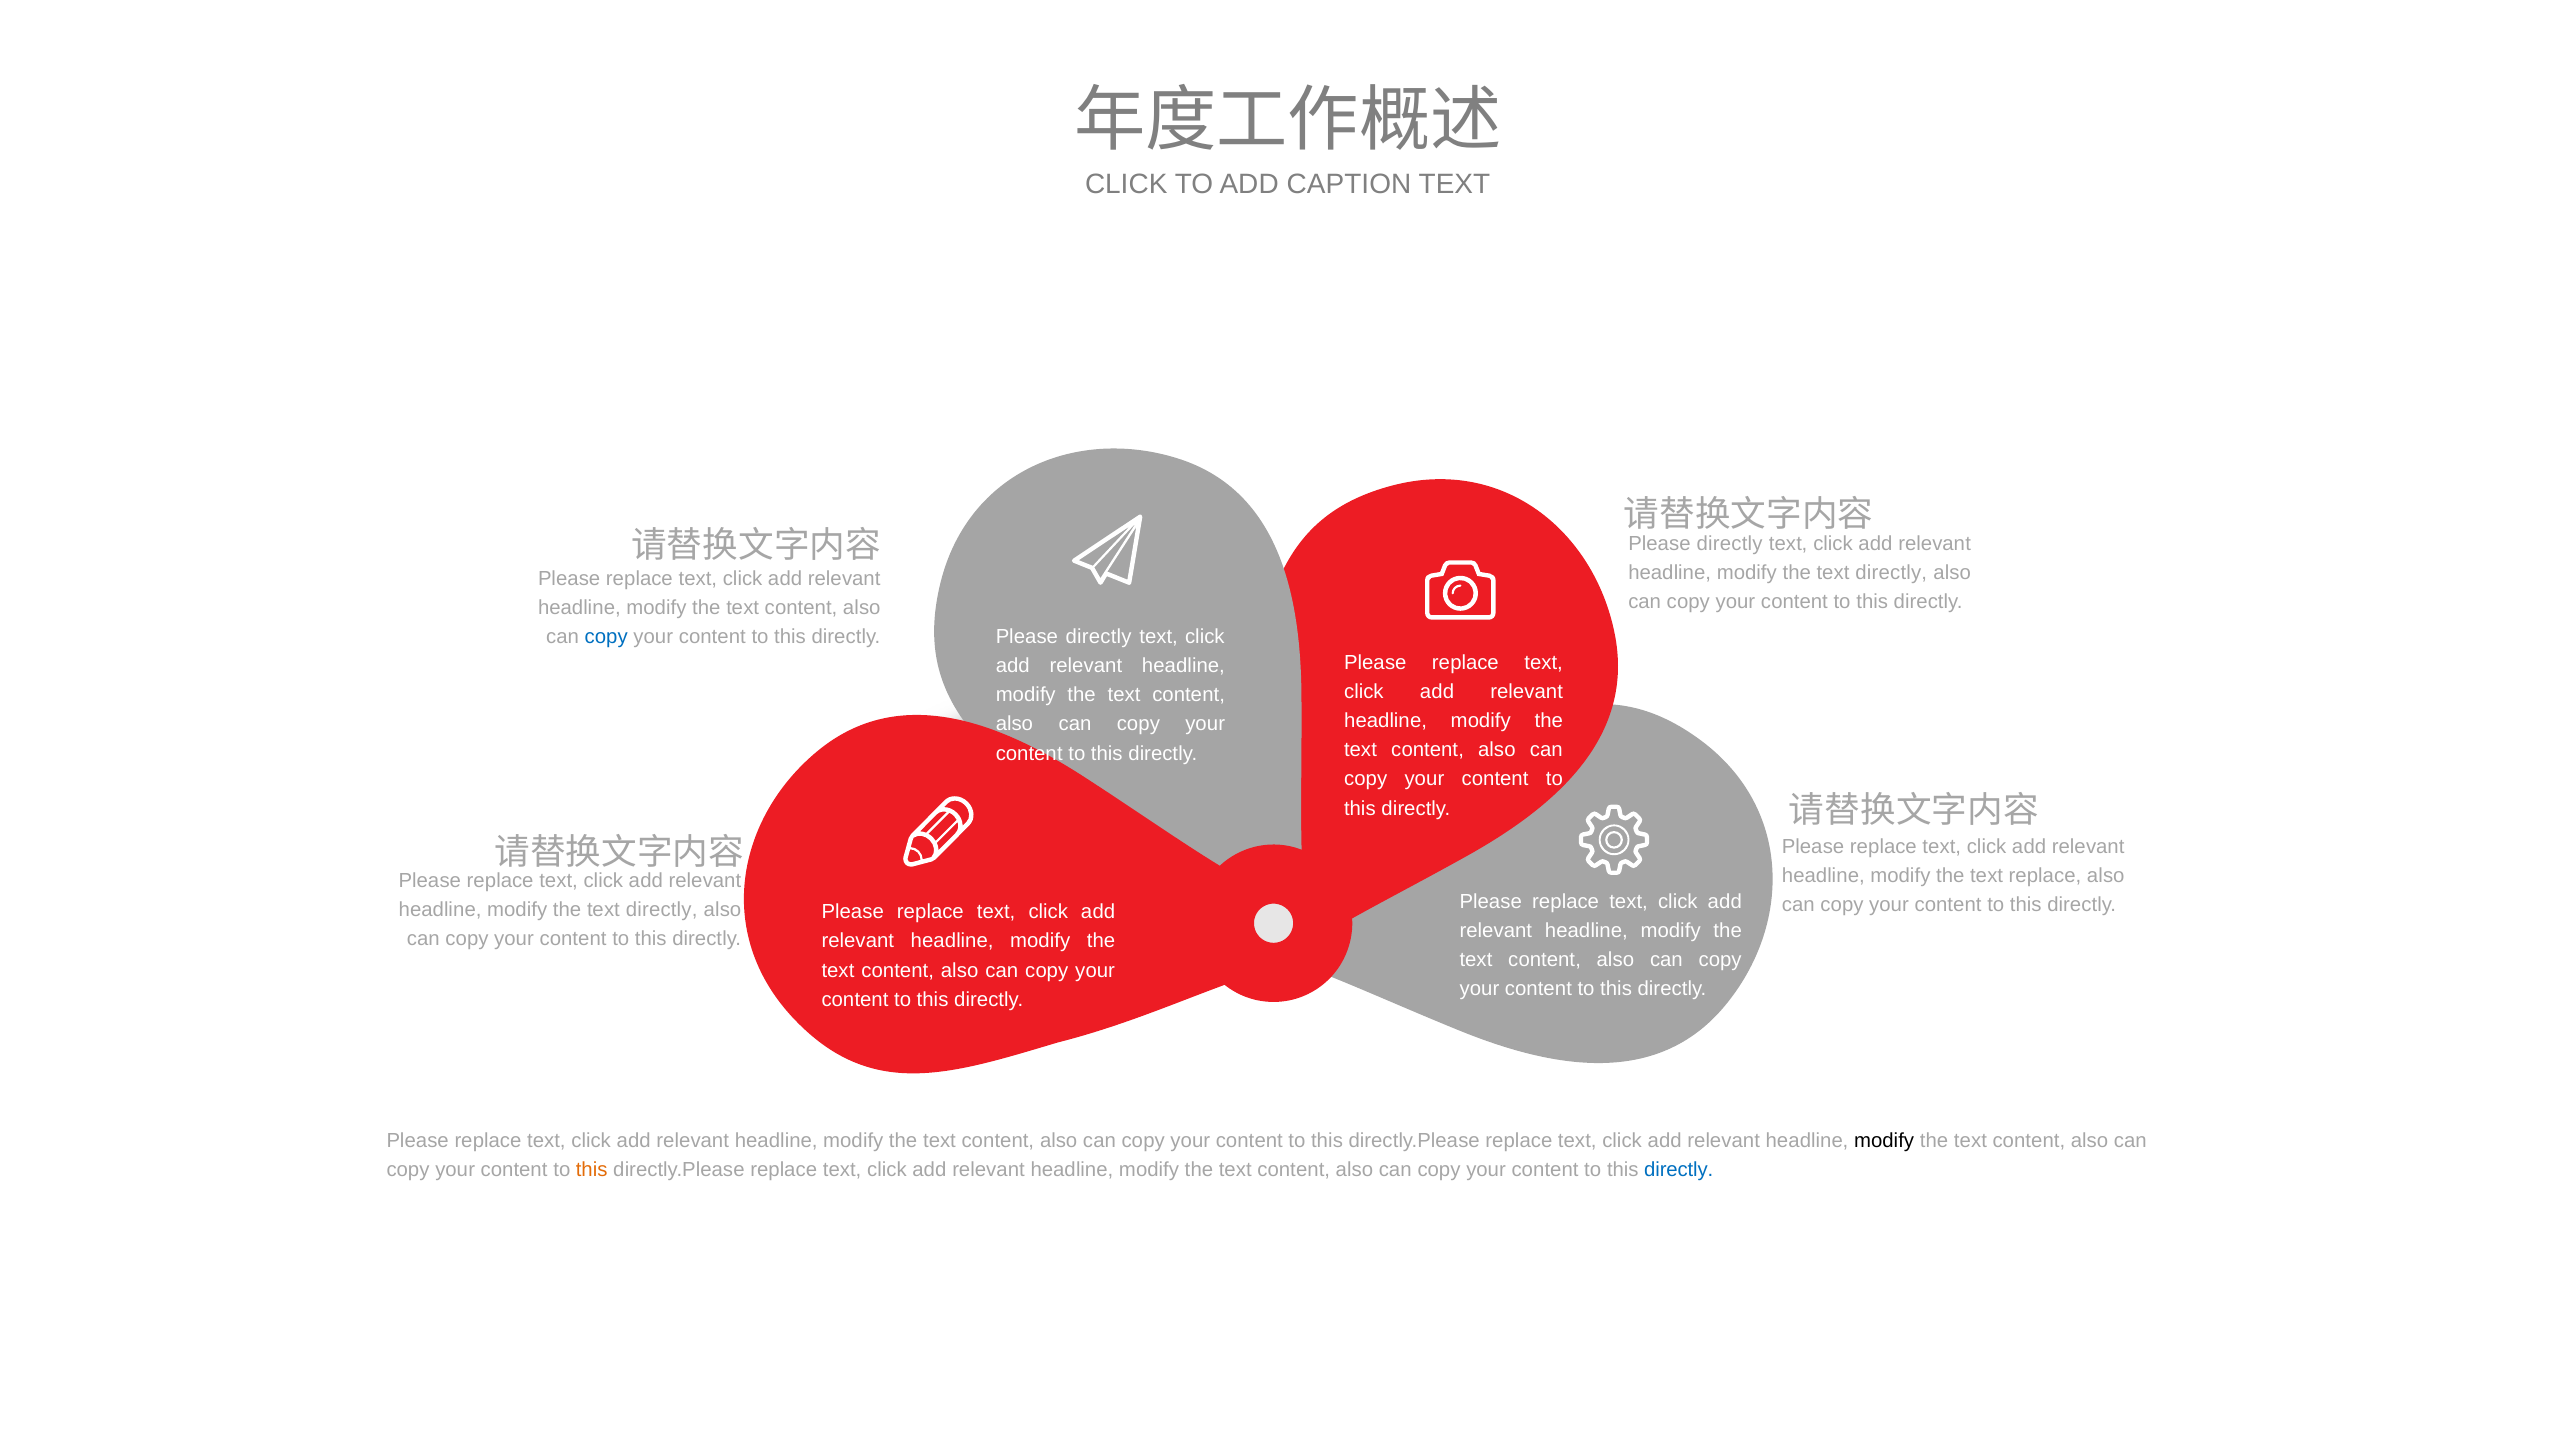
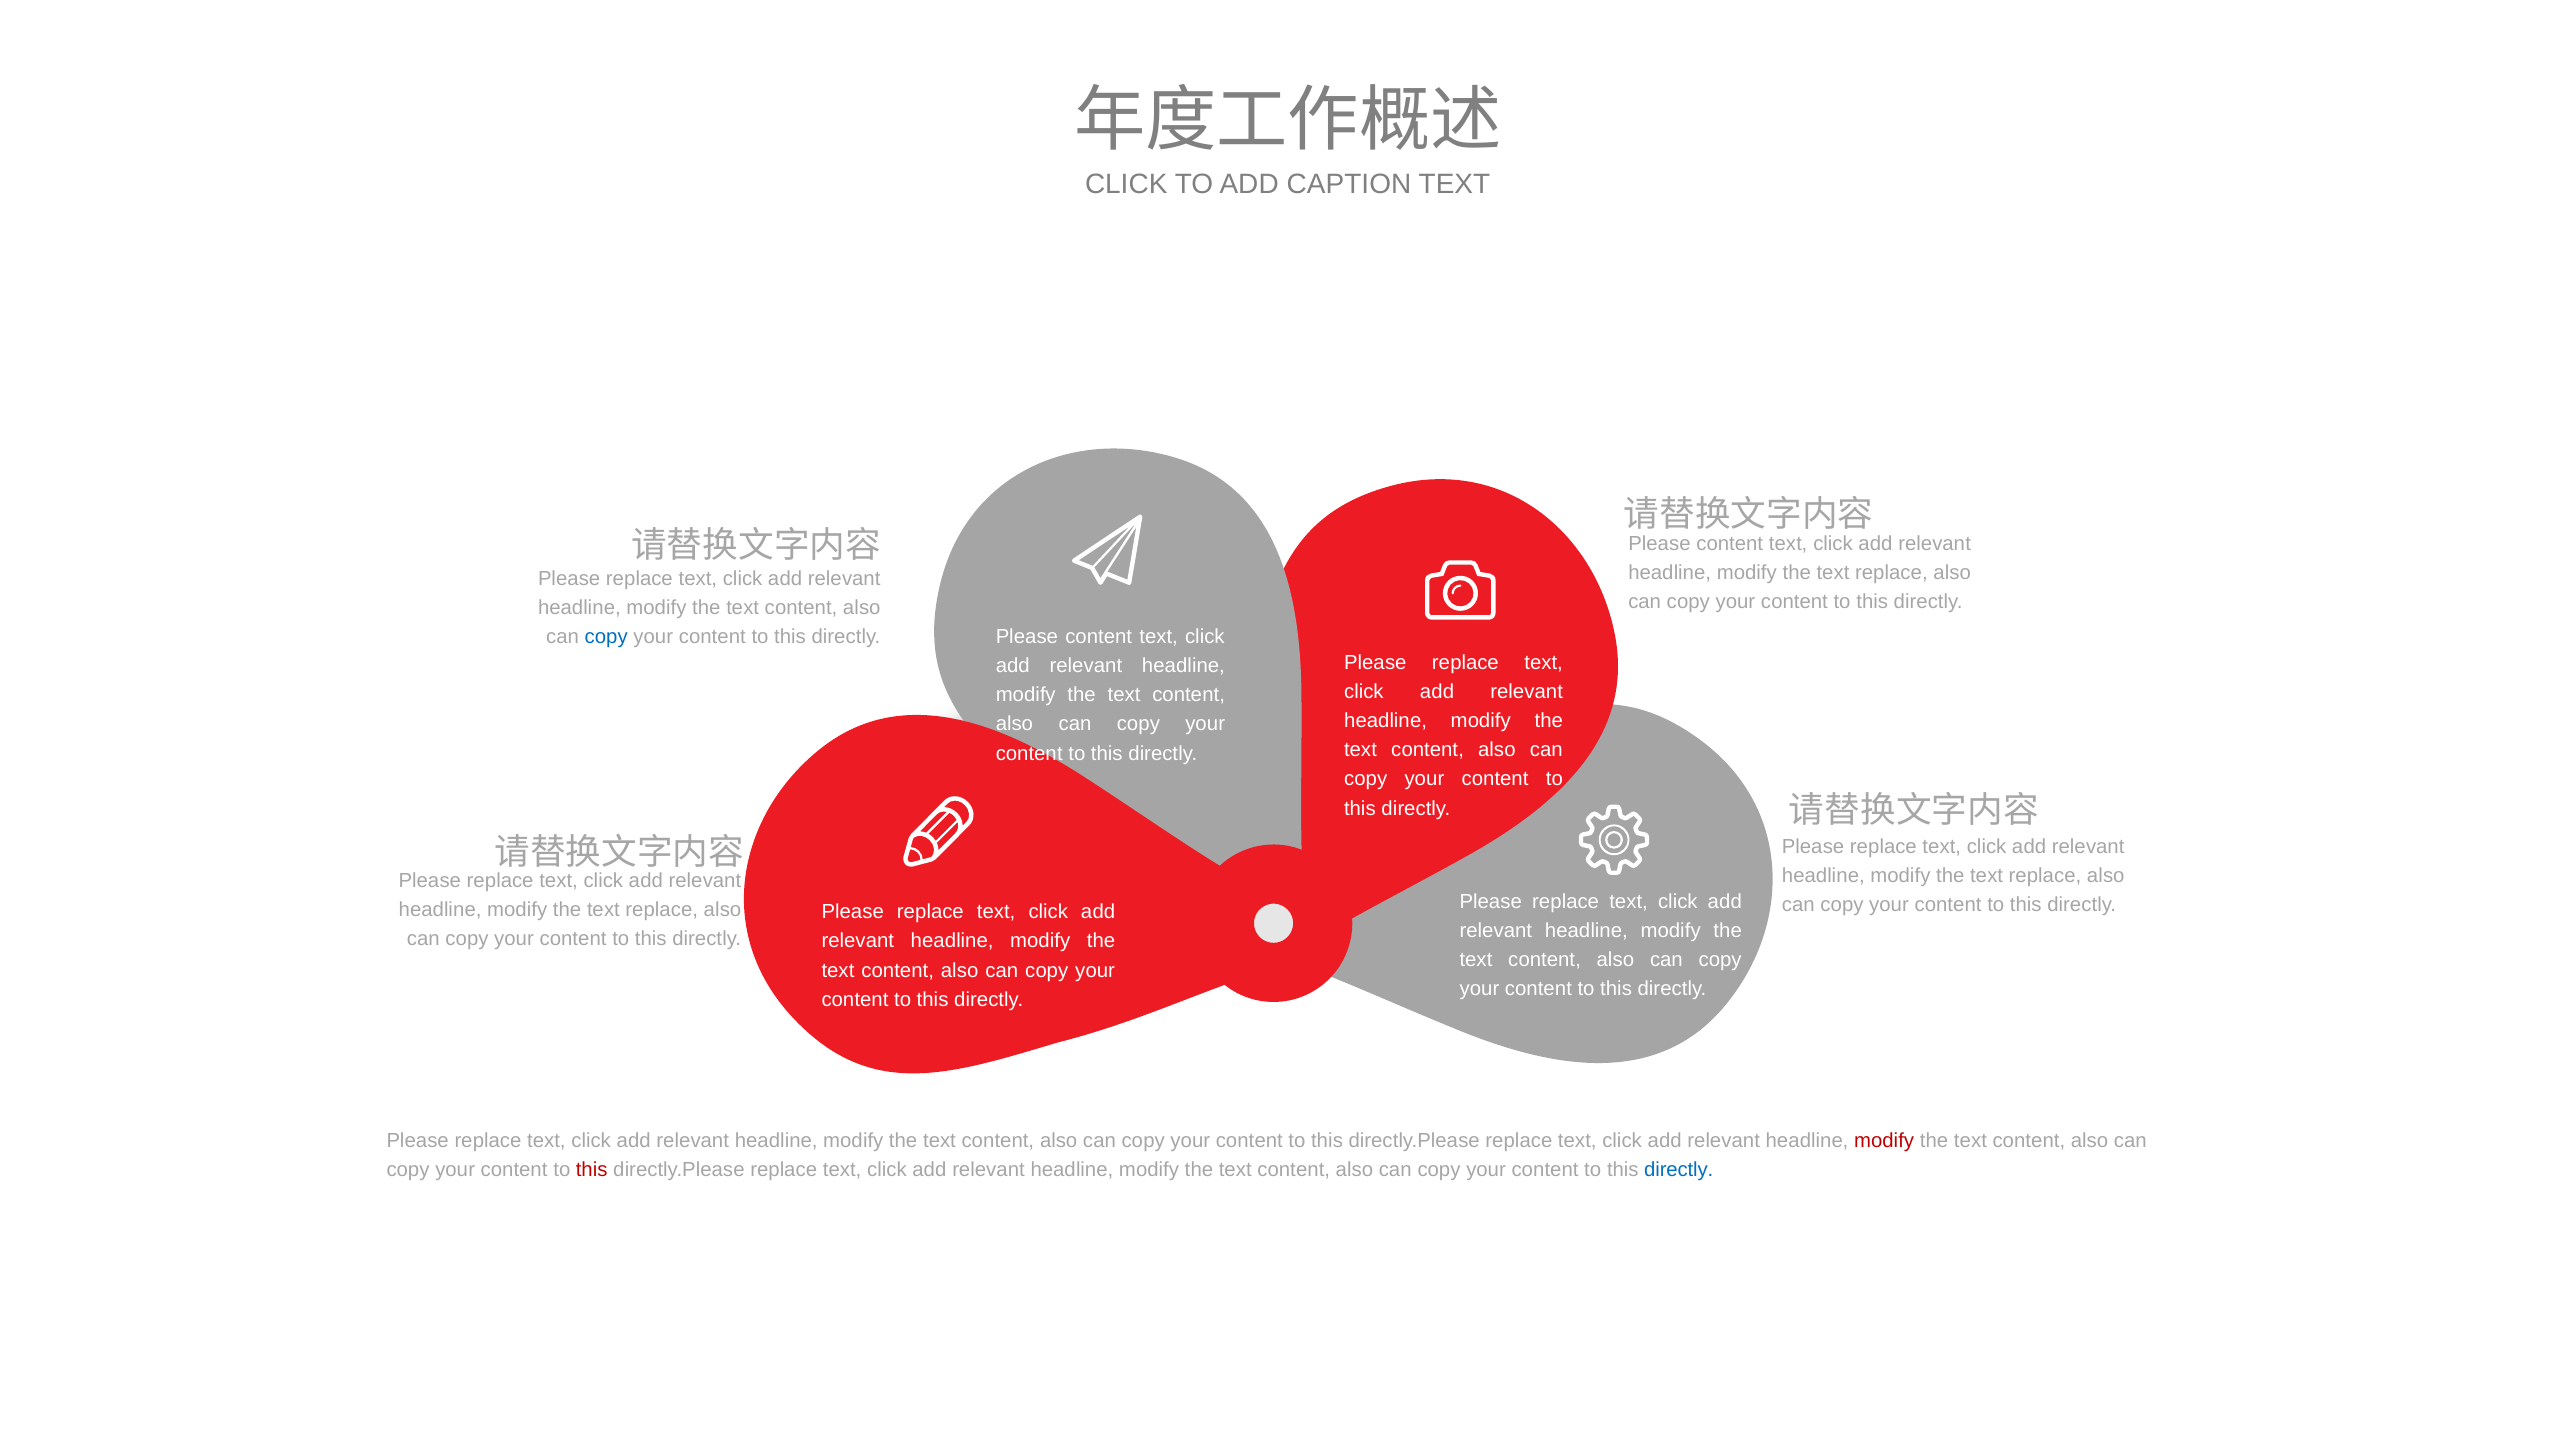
directly: directly -> content (1730, 543)
directly: directly -> replace (1891, 573)
directly: directly -> content (1099, 636)
directly: directly -> replace (662, 910)
modify colour: black -> red (1884, 1140)
this colour: orange -> red (592, 1169)
